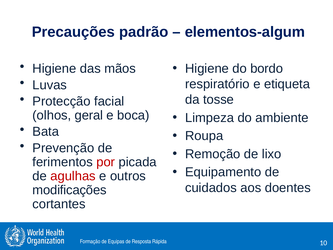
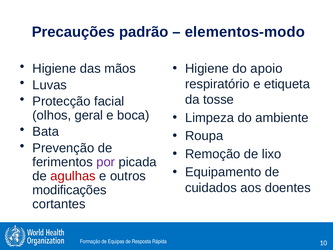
elementos-algum: elementos-algum -> elementos-modo (245, 32)
bordo: bordo -> apoio (267, 69)
por colour: red -> purple (106, 162)
